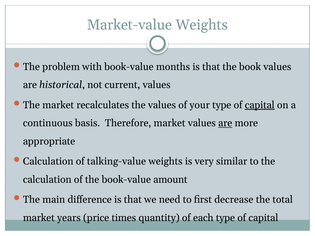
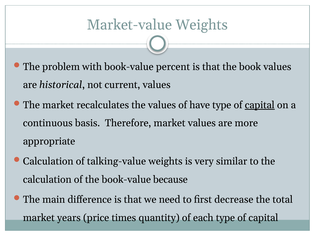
months: months -> percent (173, 67)
your: your -> have (200, 105)
are underline: present -> none (225, 123)
amount: amount -> because (170, 180)
